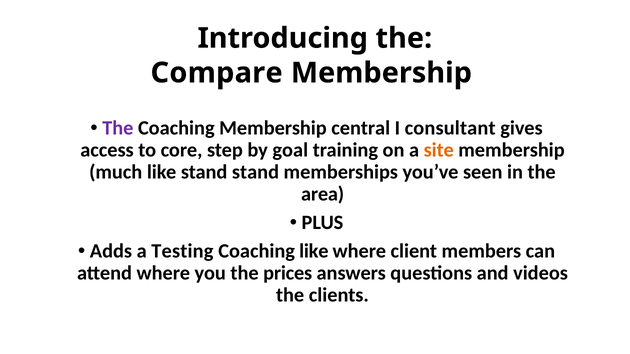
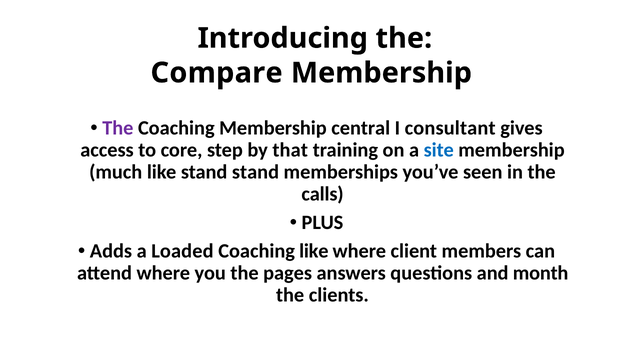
goal: goal -> that (290, 150)
site colour: orange -> blue (439, 150)
area: area -> calls (323, 194)
Testing: Testing -> Loaded (182, 251)
prices: prices -> pages (288, 273)
videos: videos -> month (541, 273)
